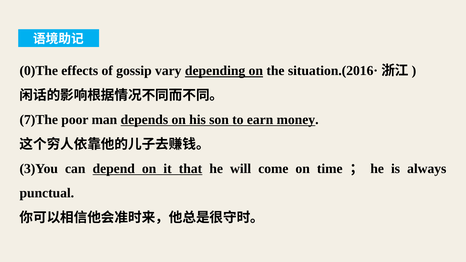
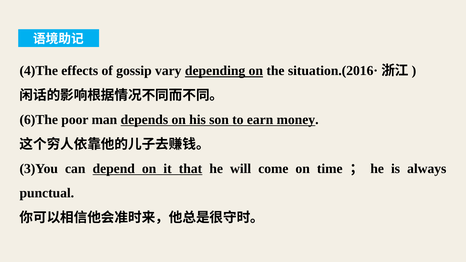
0)The: 0)The -> 4)The (39, 71)
7)The: 7)The -> 6)The (39, 120)
